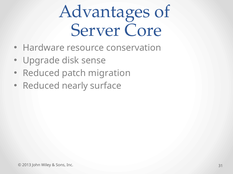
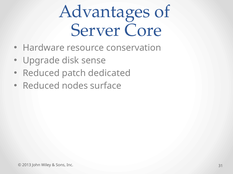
migration: migration -> dedicated (109, 73)
nearly: nearly -> nodes (75, 86)
